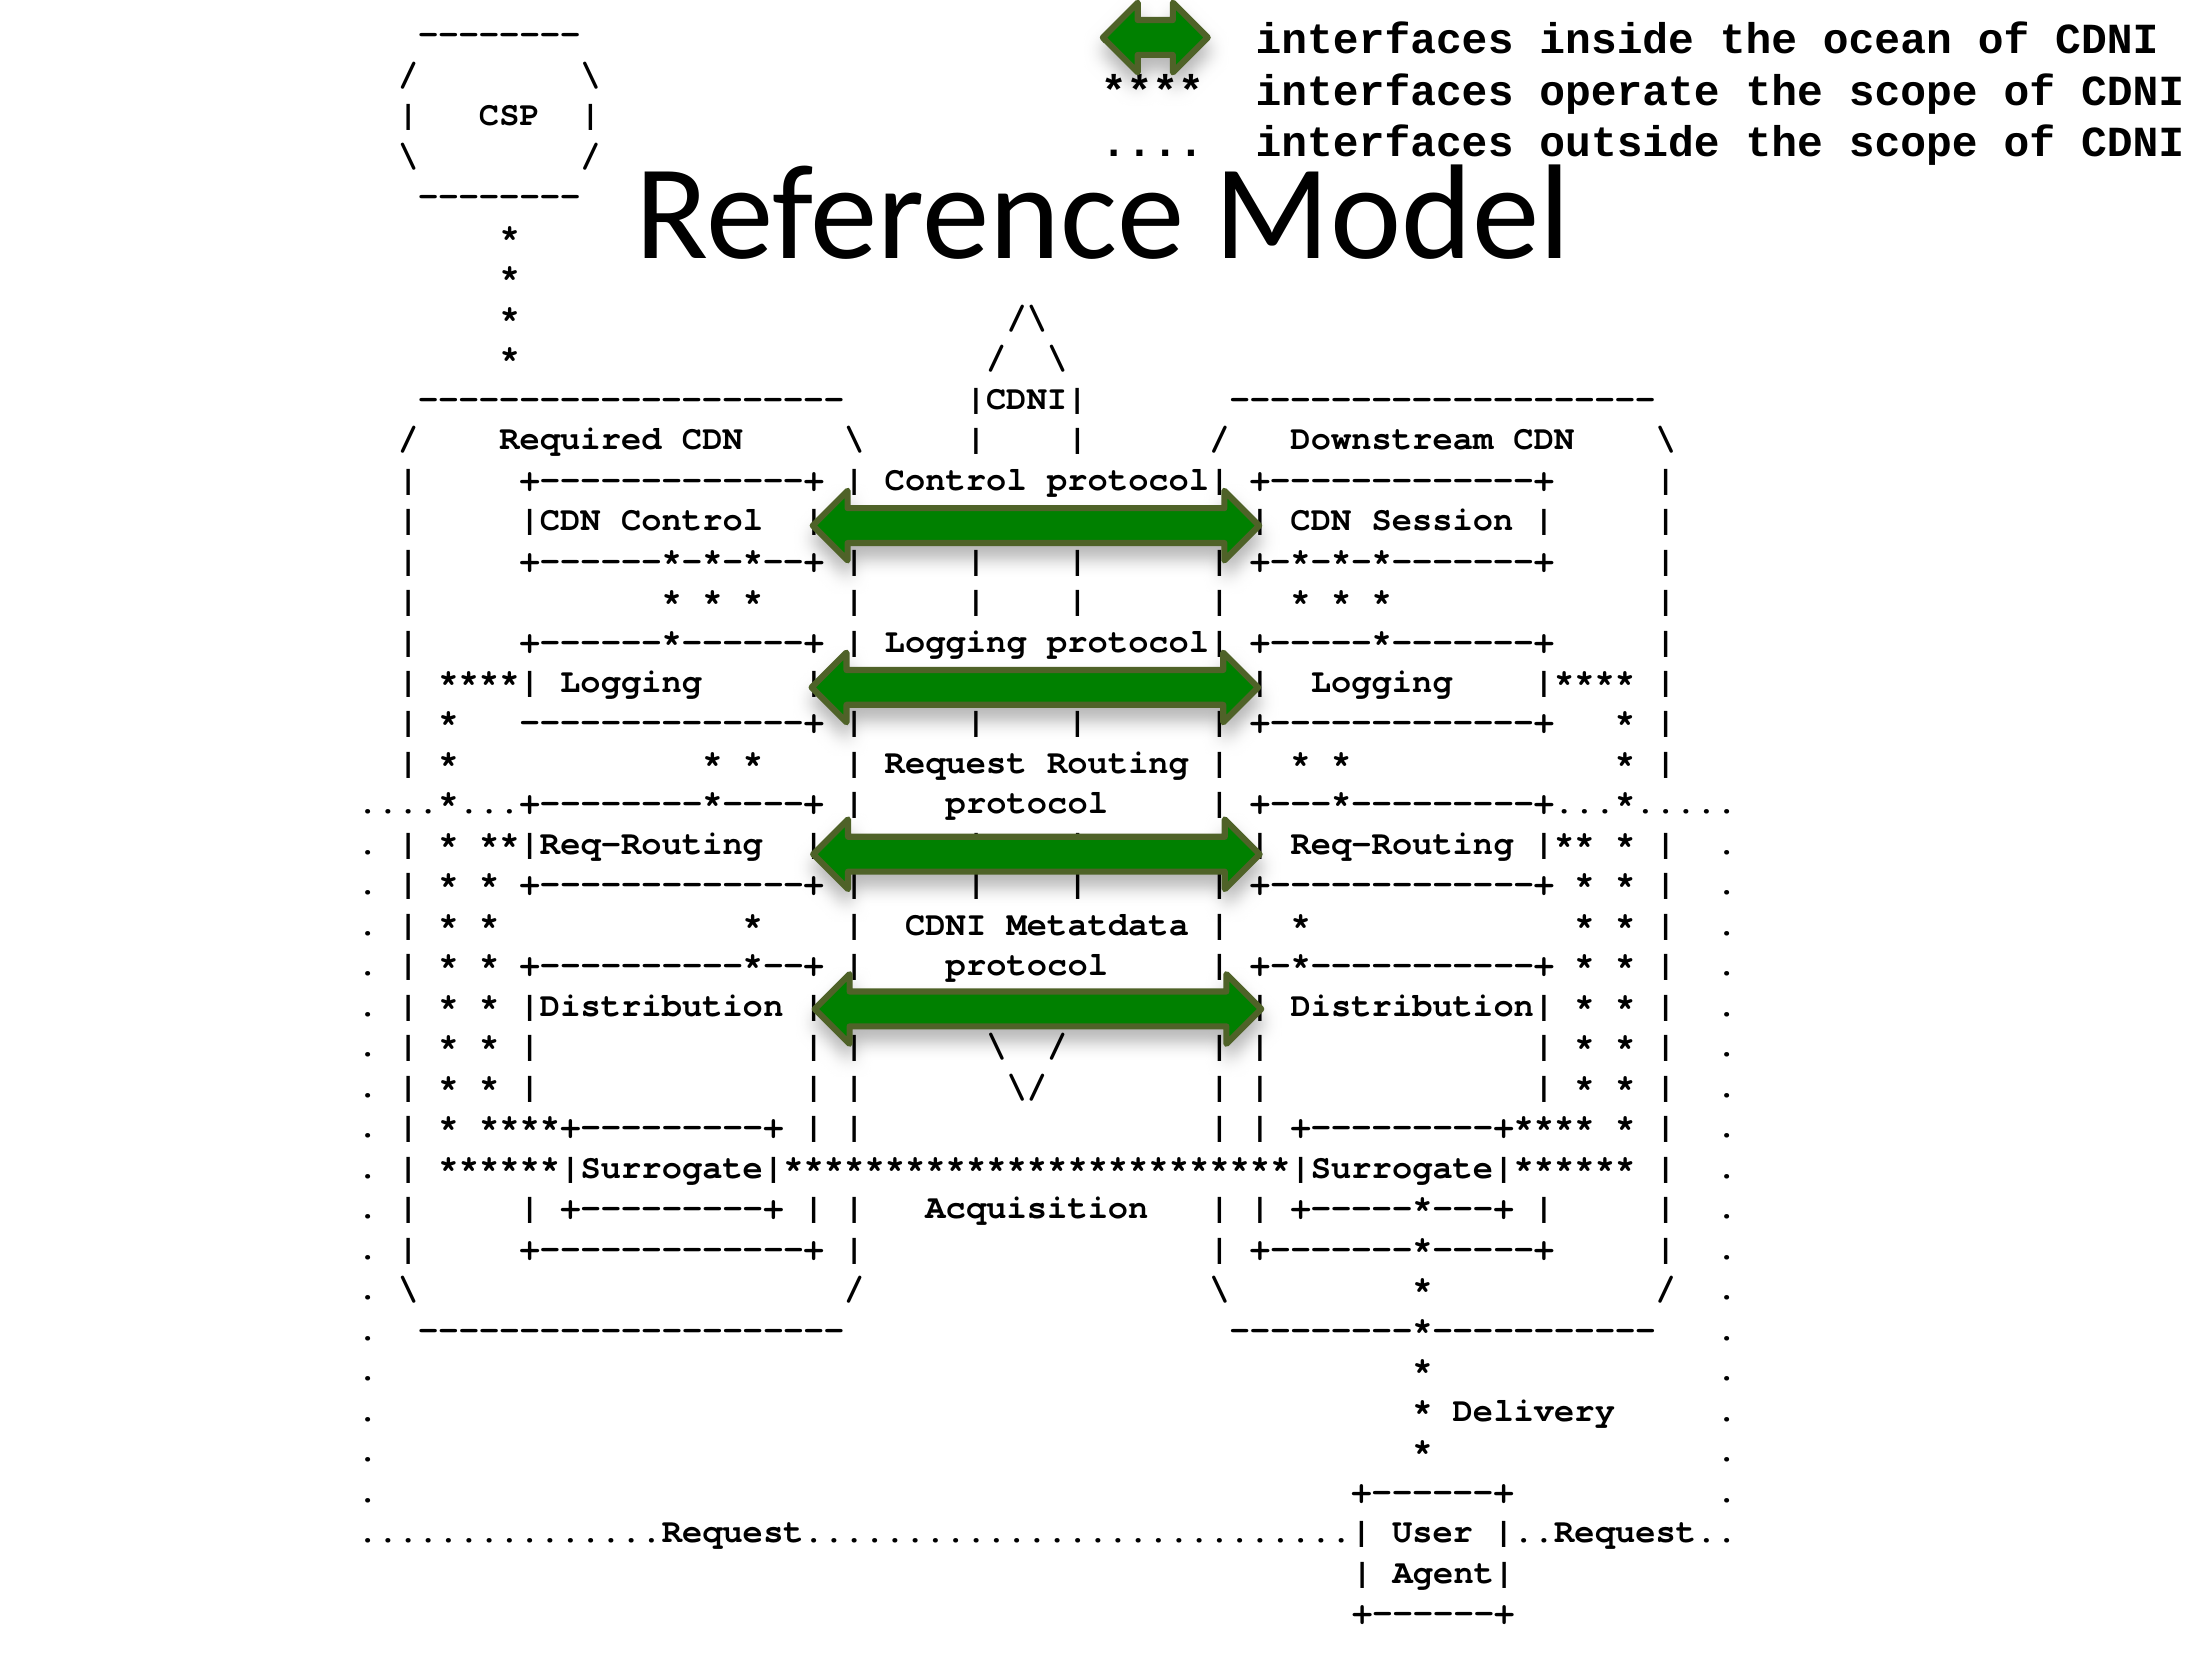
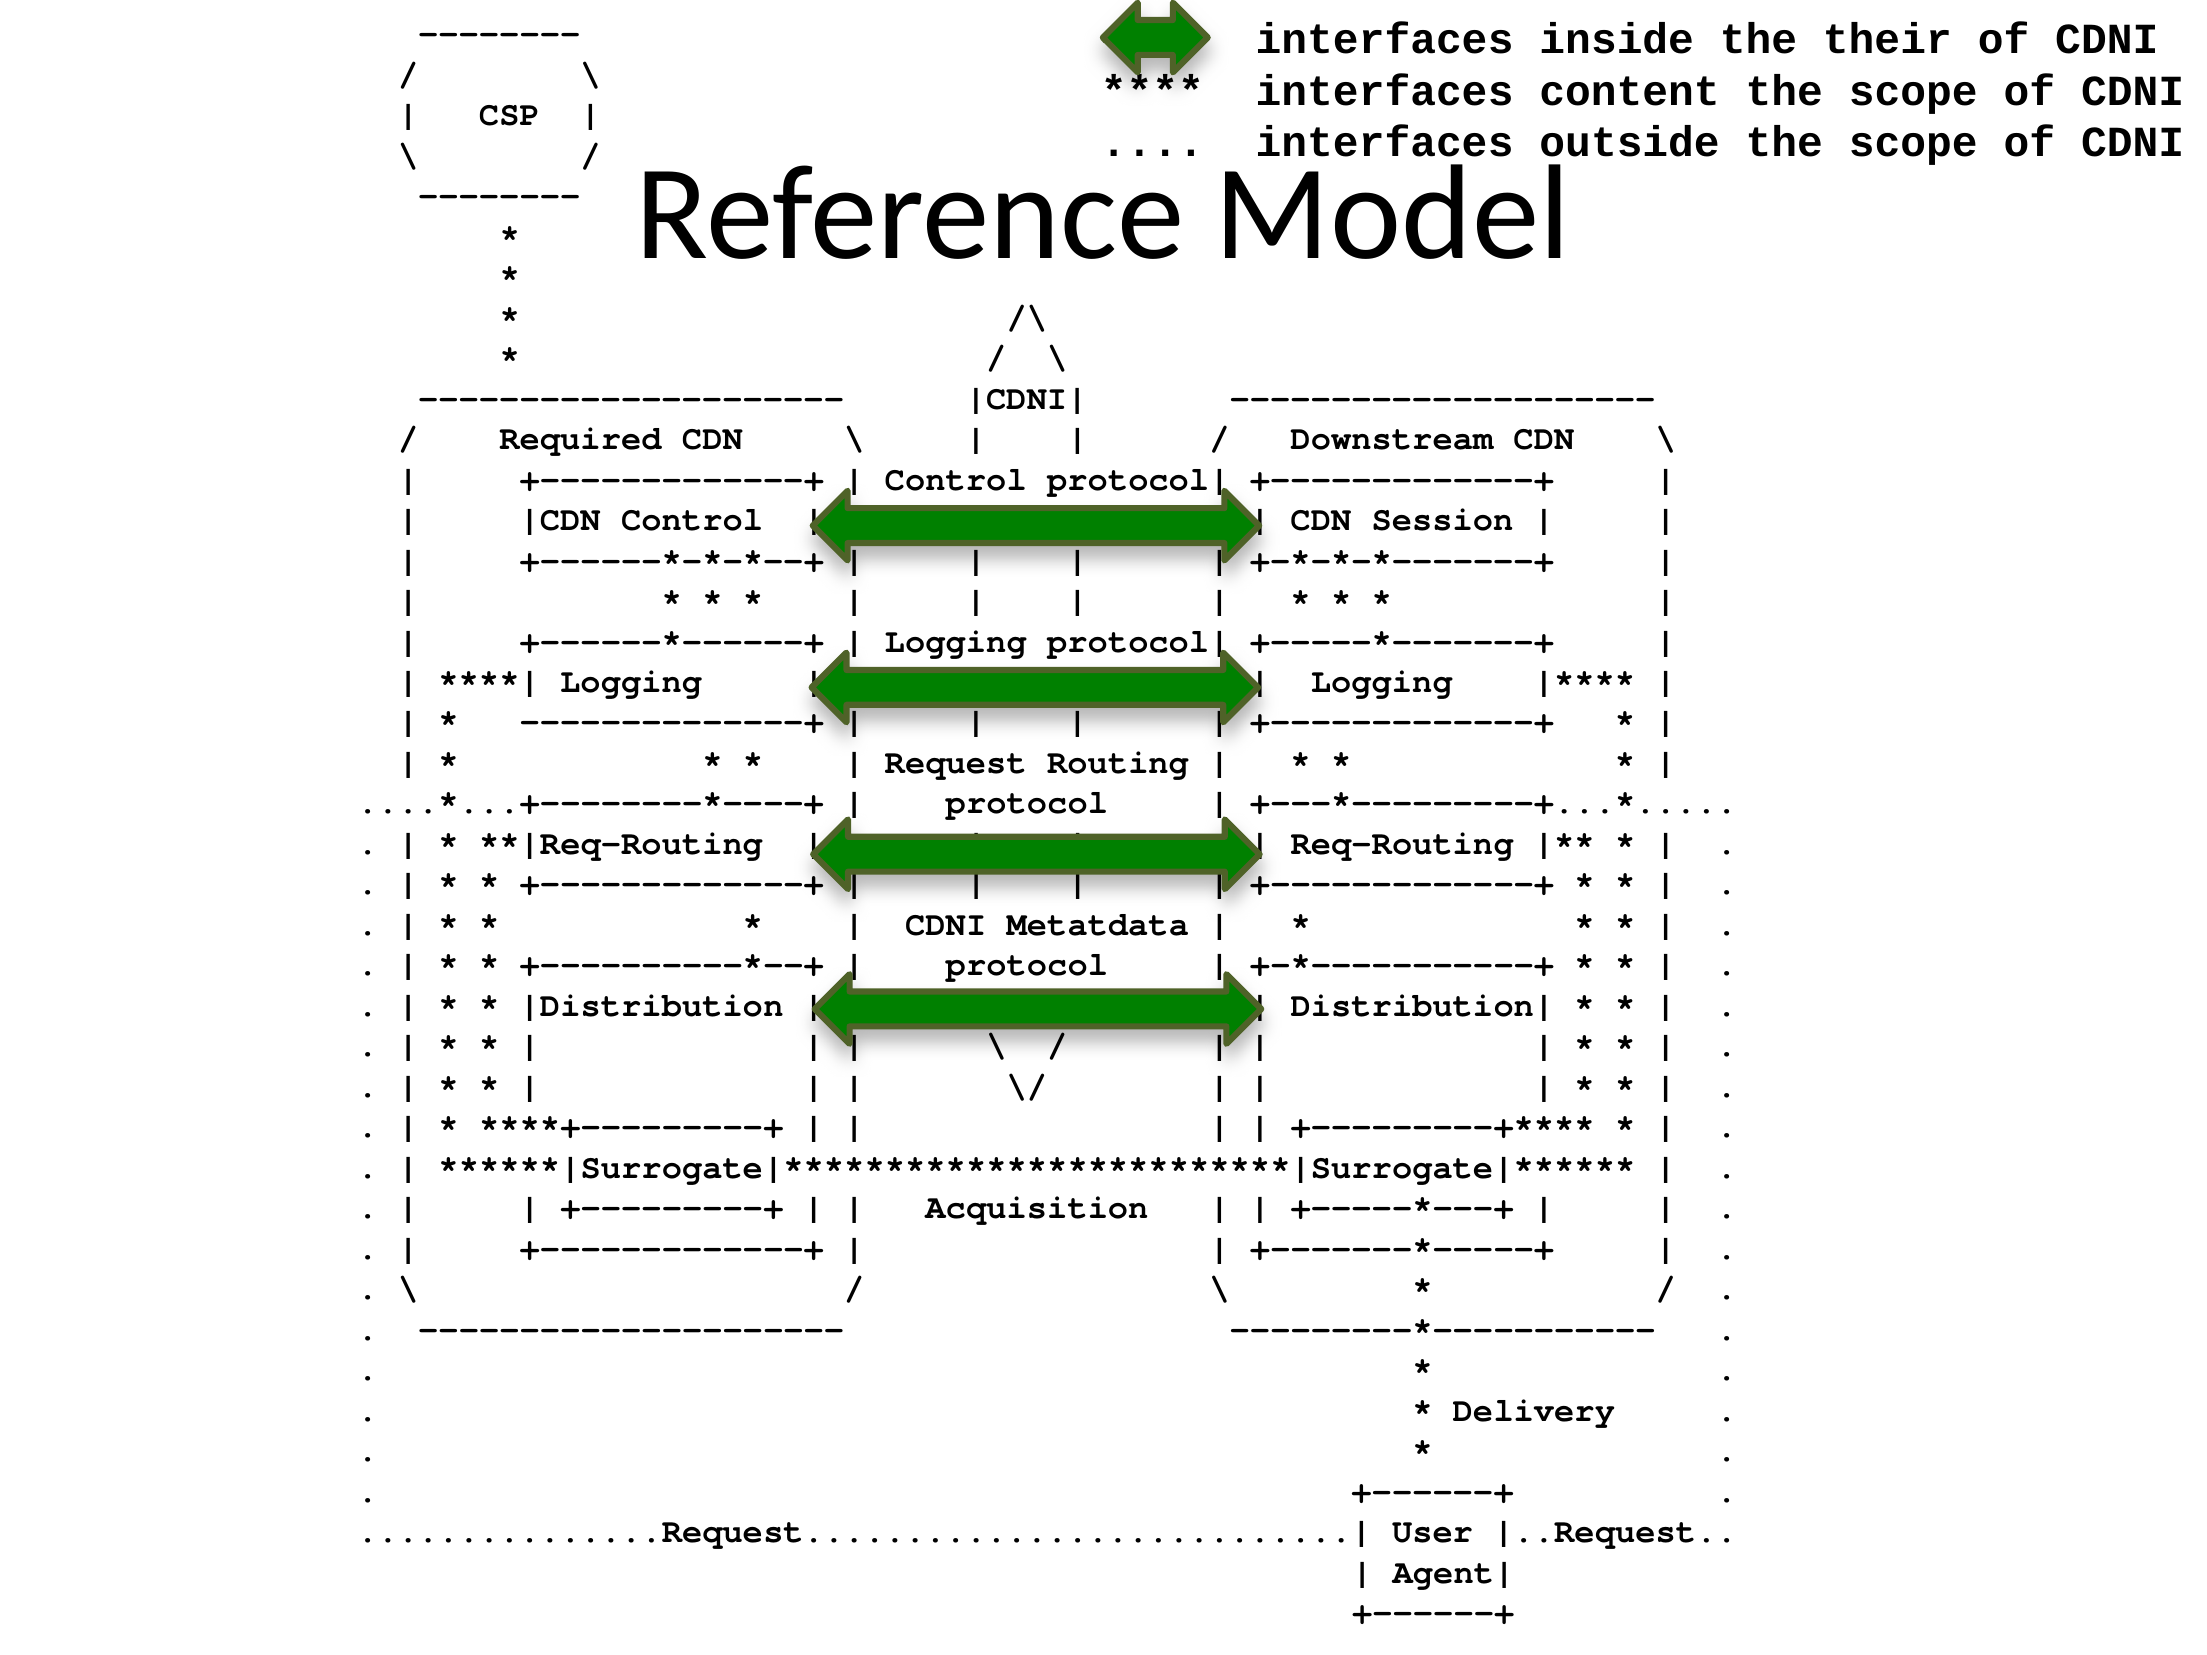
ocean: ocean -> their (1887, 40)
operate: operate -> content (1629, 91)
